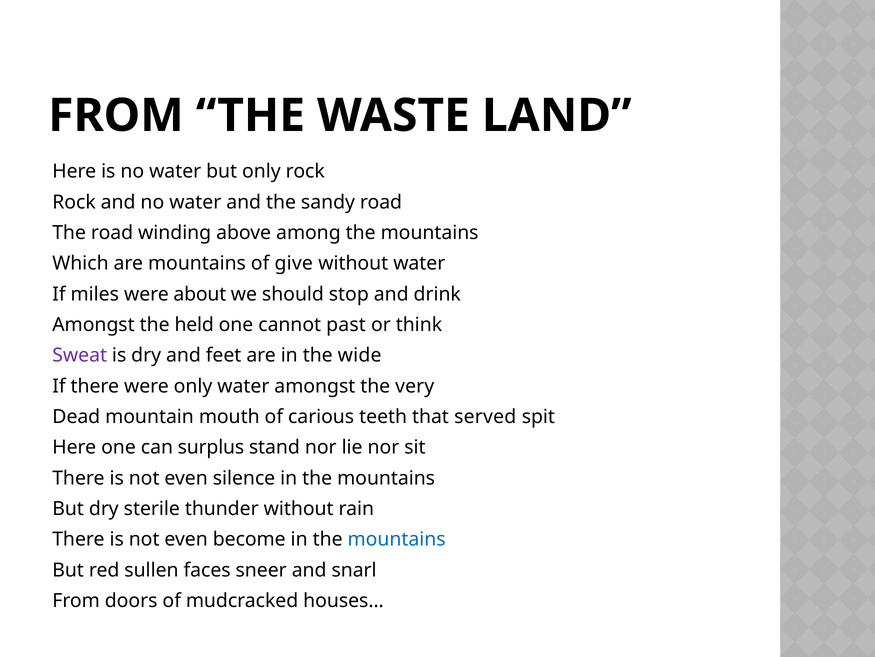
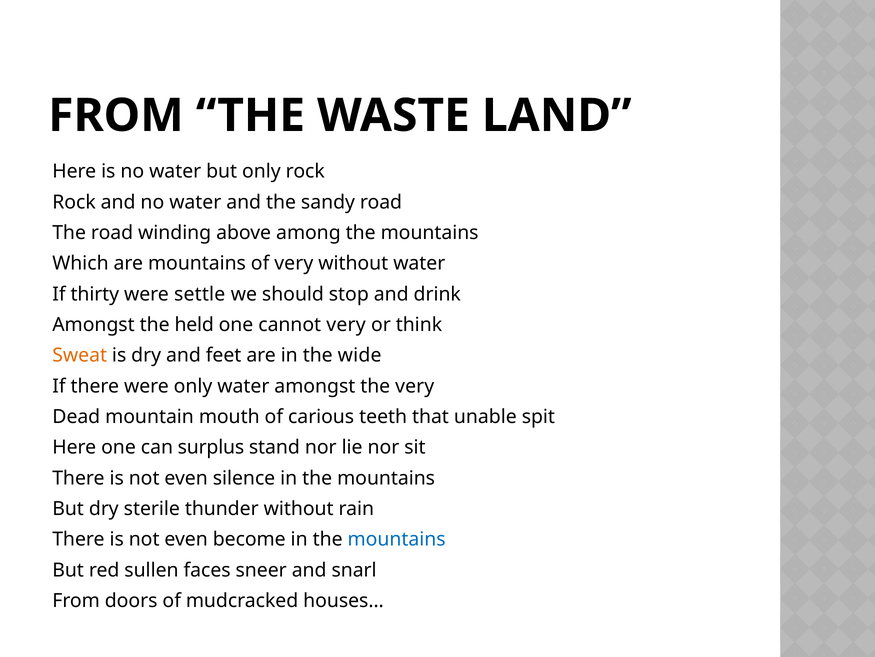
of give: give -> very (294, 263)
miles: miles -> thirty (95, 294)
about: about -> settle (200, 294)
cannot past: past -> very (346, 324)
Sweat colour: purple -> orange (80, 355)
served: served -> unable (485, 416)
